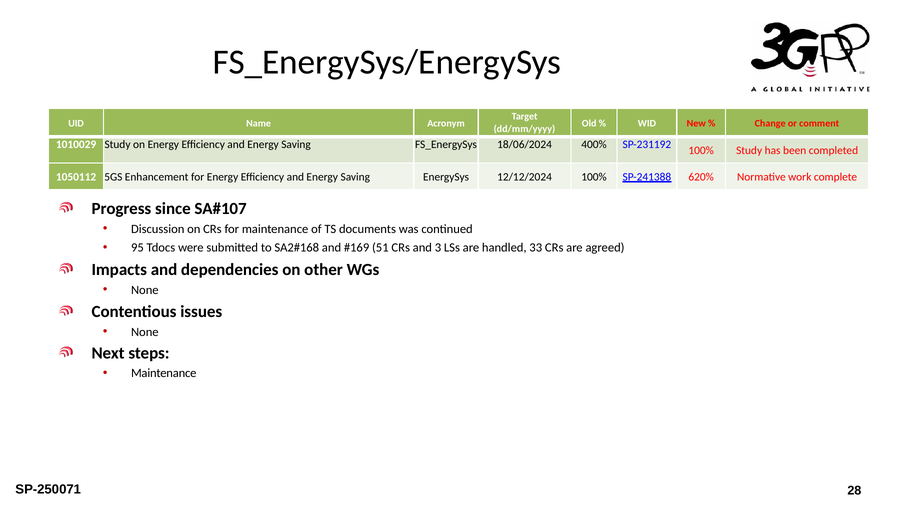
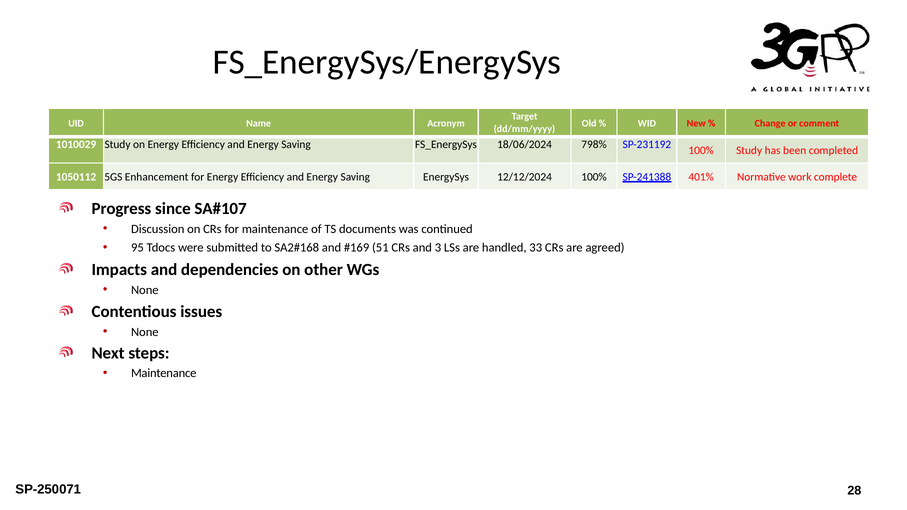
400%: 400% -> 798% (594, 145)
620%: 620% -> 401% (701, 177)
